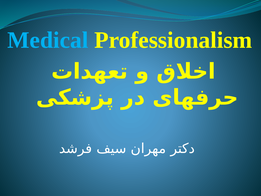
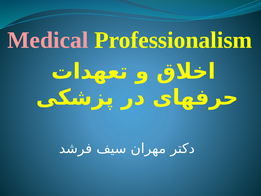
Medical colour: light blue -> pink (48, 40)
